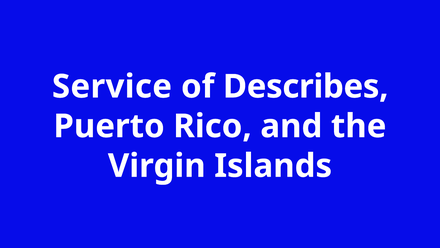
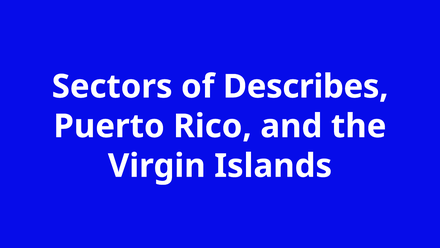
Service: Service -> Sectors (112, 86)
